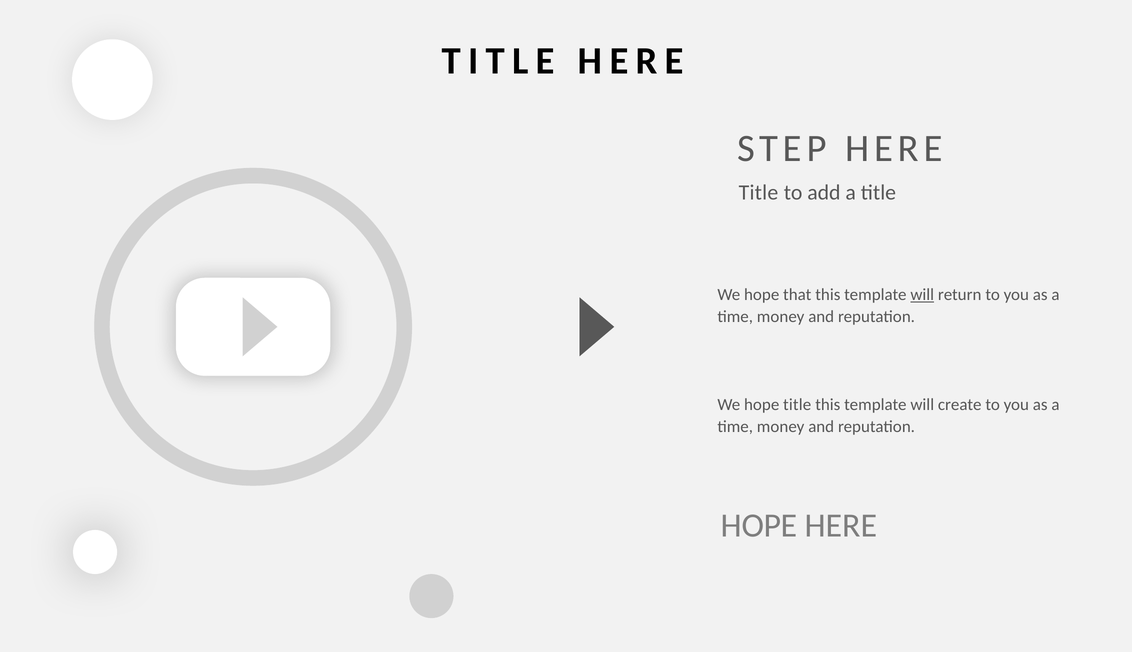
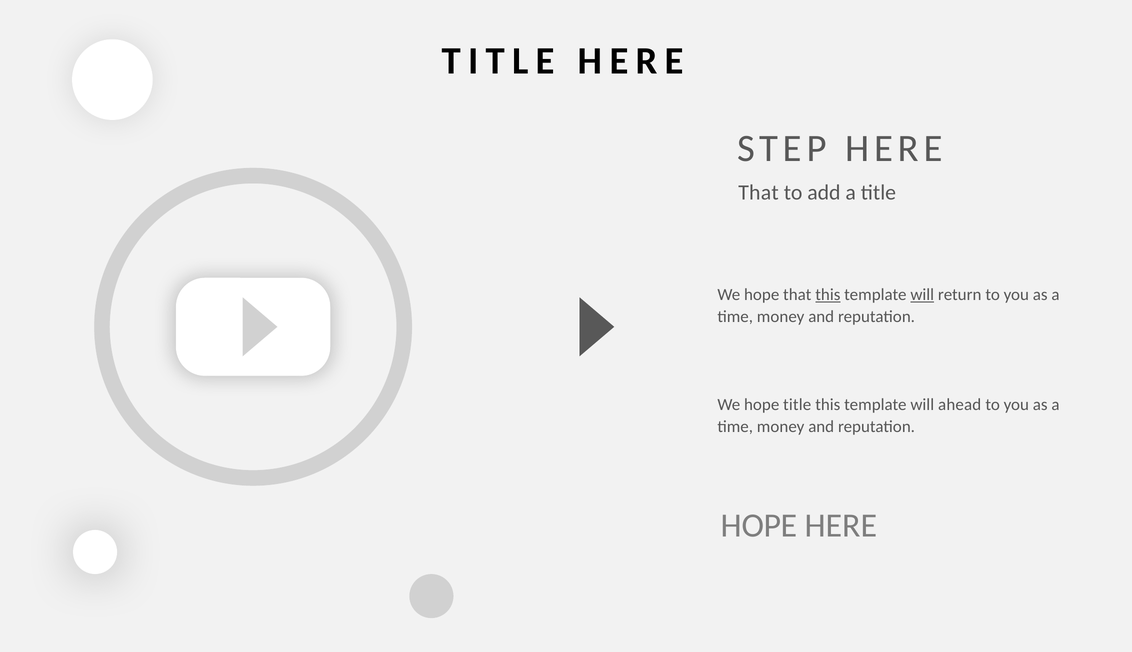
Title: Title -> That (758, 193)
this underline: none -> present (828, 295)
create: create -> ahead (960, 405)
